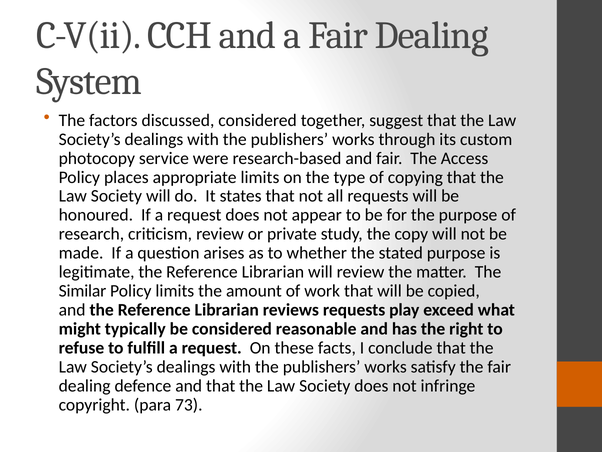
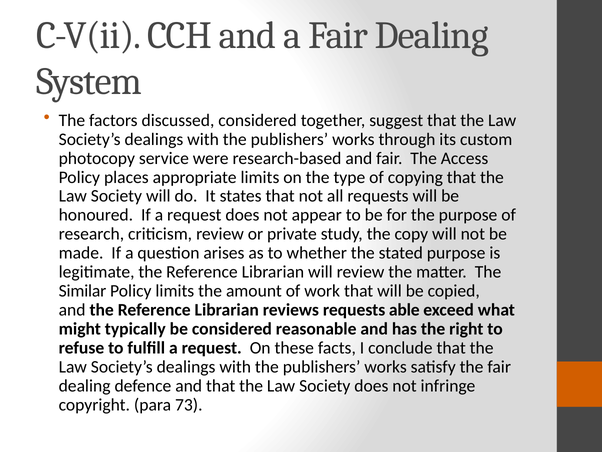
play: play -> able (404, 310)
